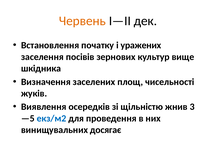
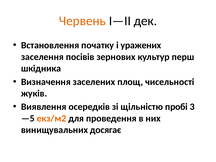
вище: вище -> перш (183, 57)
жнив: жнив -> пробі (176, 107)
екз/м2 colour: blue -> orange (52, 118)
